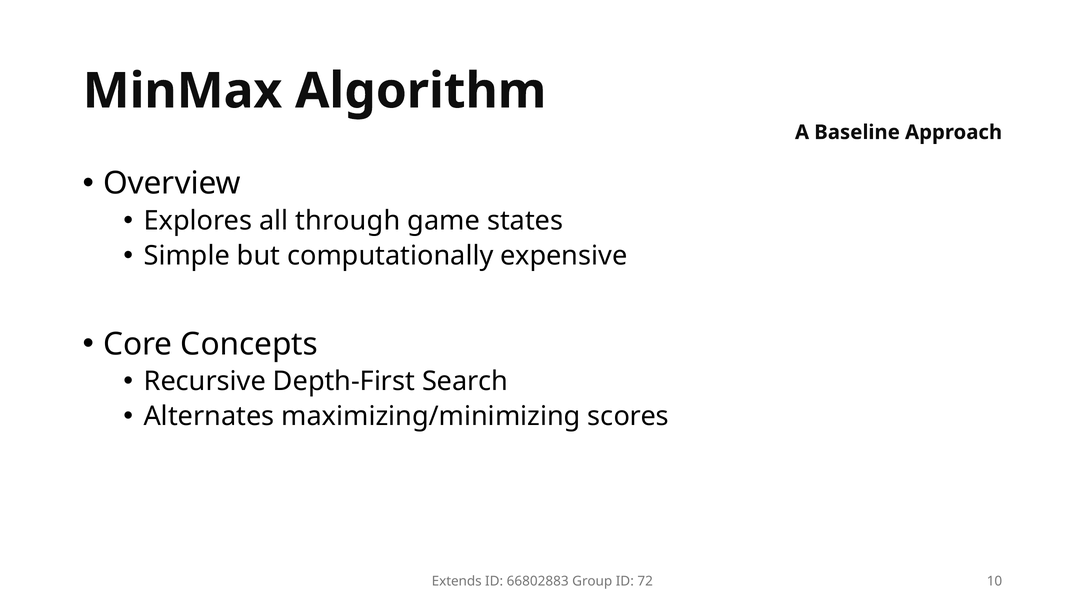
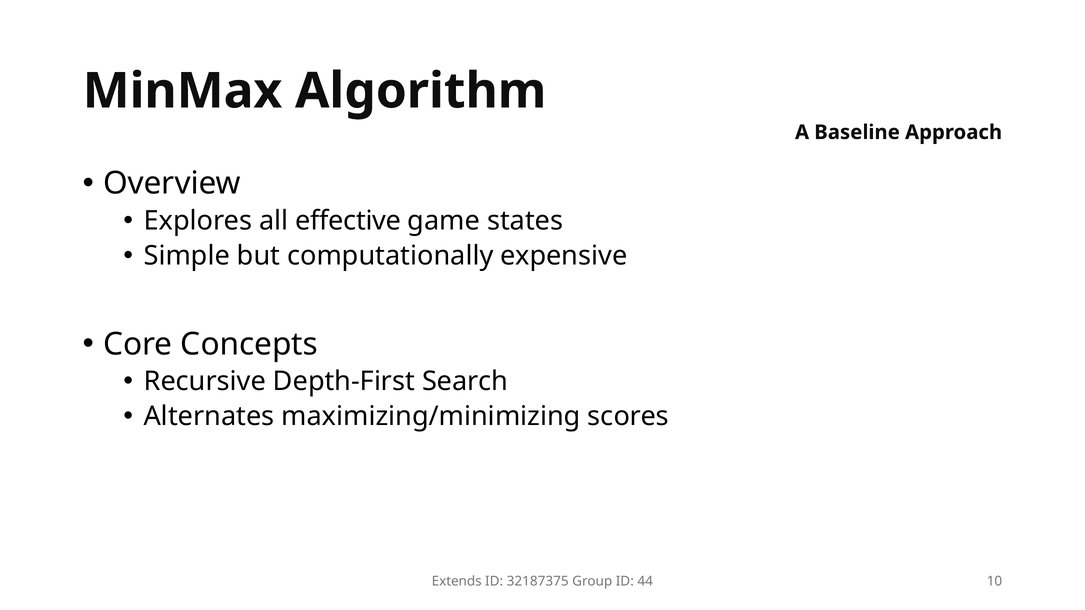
through: through -> effective (348, 221)
66802883: 66802883 -> 32187375 (538, 582)
72: 72 -> 44 (645, 582)
